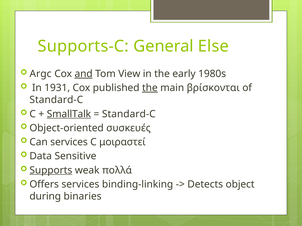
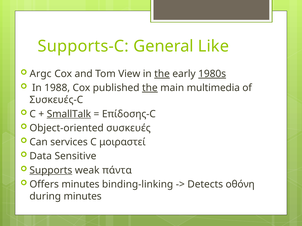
Else: Else -> Like (213, 46)
and underline: present -> none (84, 74)
the underline: none -> present (162, 74)
1980s underline: none -> present (212, 74)
1931: 1931 -> 1988 (57, 88)
βρίσκονται: βρίσκονται -> multimedia (213, 88)
Standard-C: Standard-C -> Συσκευές-C (56, 100)
Standard-C: Standard-C -> Επίδοσης-C (129, 114)
πολλά: πολλά -> πάντα (117, 171)
Offers services: services -> minutes (80, 185)
object: object -> οθόνη (240, 185)
during binaries: binaries -> minutes (83, 197)
